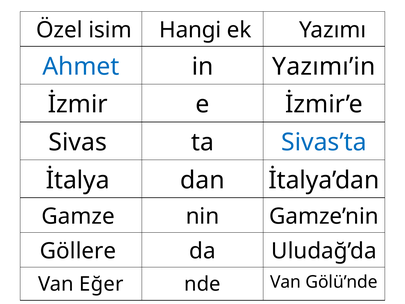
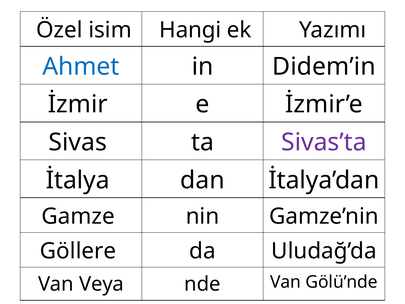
Yazımı’in: Yazımı’in -> Didem’in (324, 67)
Sivas’ta colour: blue -> purple (324, 142)
Eğer: Eğer -> Veya (101, 284)
